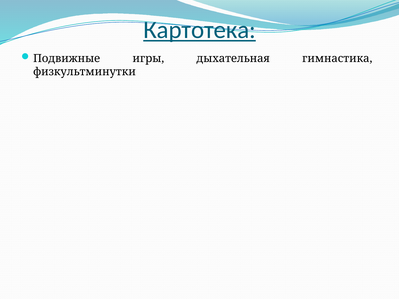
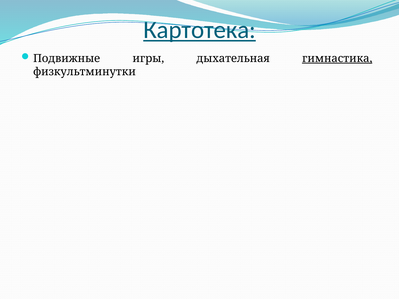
гимнастика underline: none -> present (337, 58)
